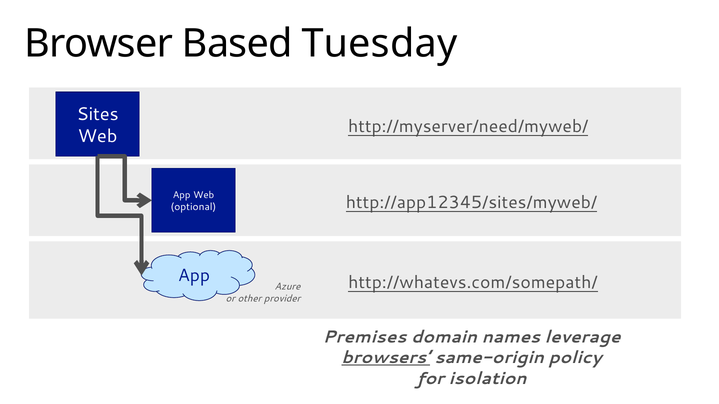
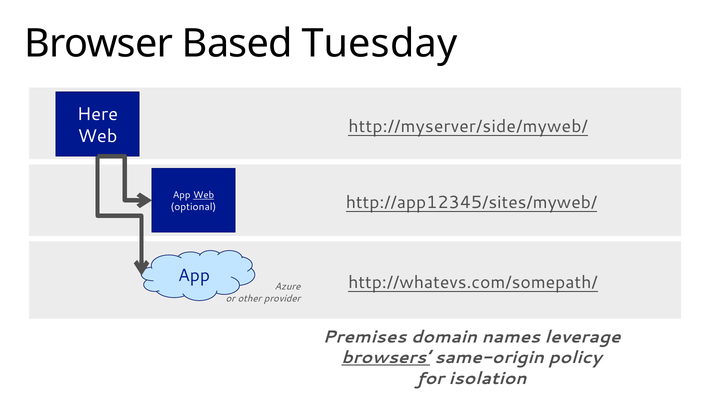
Sites: Sites -> Here (98, 114)
http://myserver/need/myweb/: http://myserver/need/myweb/ -> http://myserver/side/myweb/ (468, 127)
Web underline: none -> present (204, 195)
